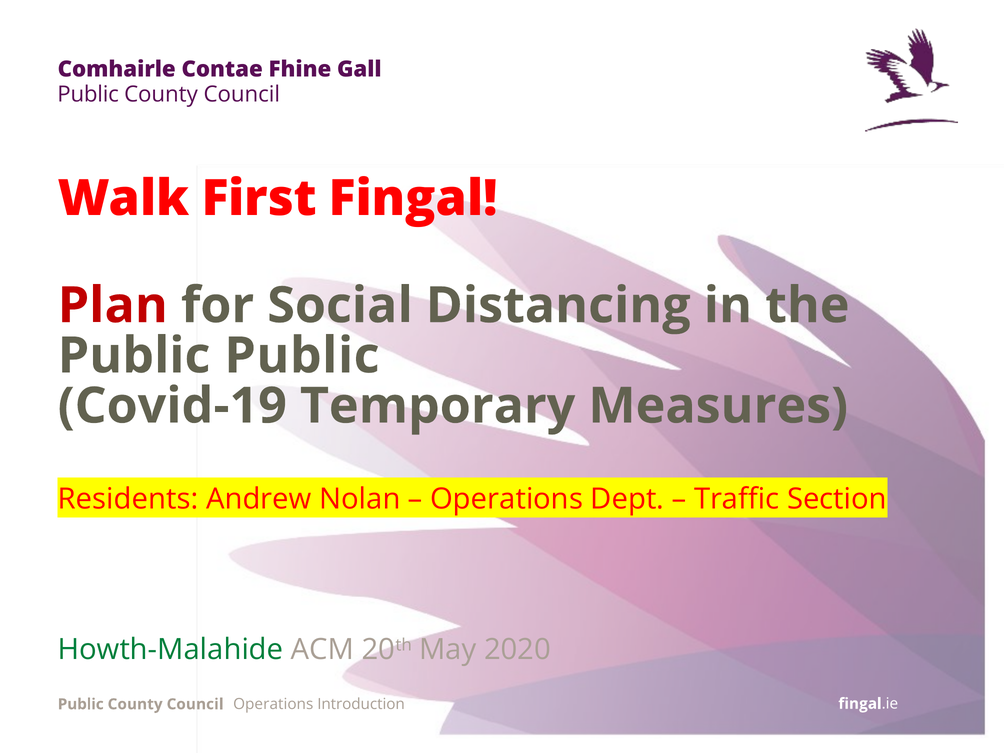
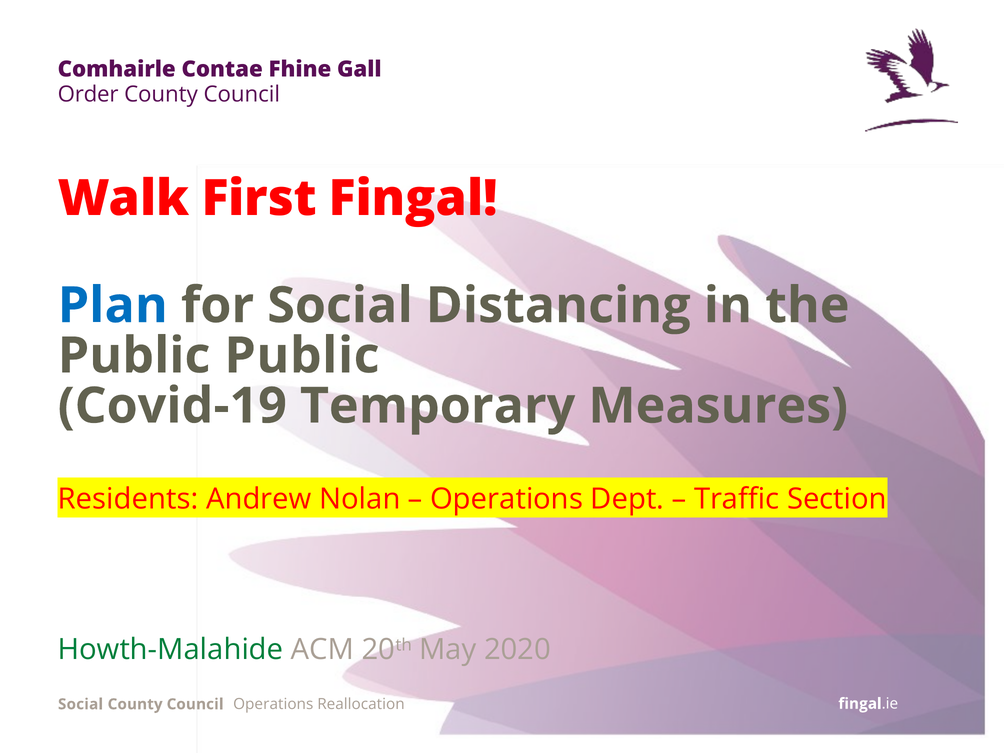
Public: Public -> Order (88, 95)
Plan colour: red -> blue (113, 306)
Public: Public -> Social (81, 704)
Introduction: Introduction -> Reallocation (361, 704)
